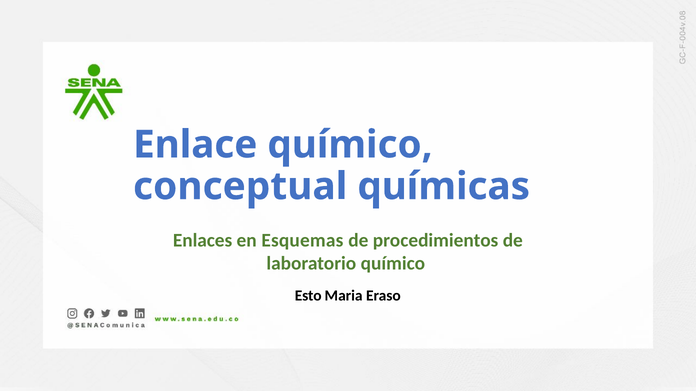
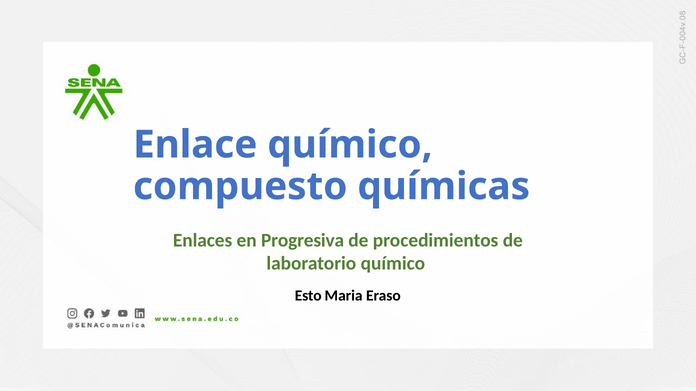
conceptual: conceptual -> compuesto (240, 187)
Esquemas: Esquemas -> Progresiva (303, 241)
